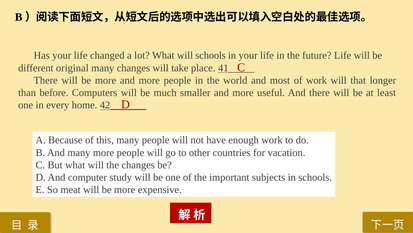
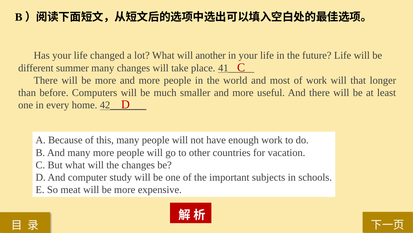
will schools: schools -> another (211, 55)
original: original -> summer (72, 68)
